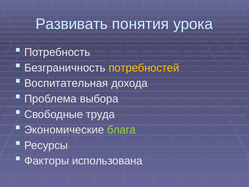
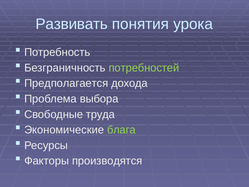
потребностей colour: yellow -> light green (144, 68)
Воспитательная: Воспитательная -> Предполагается (66, 83)
использована: использована -> производятся (107, 161)
